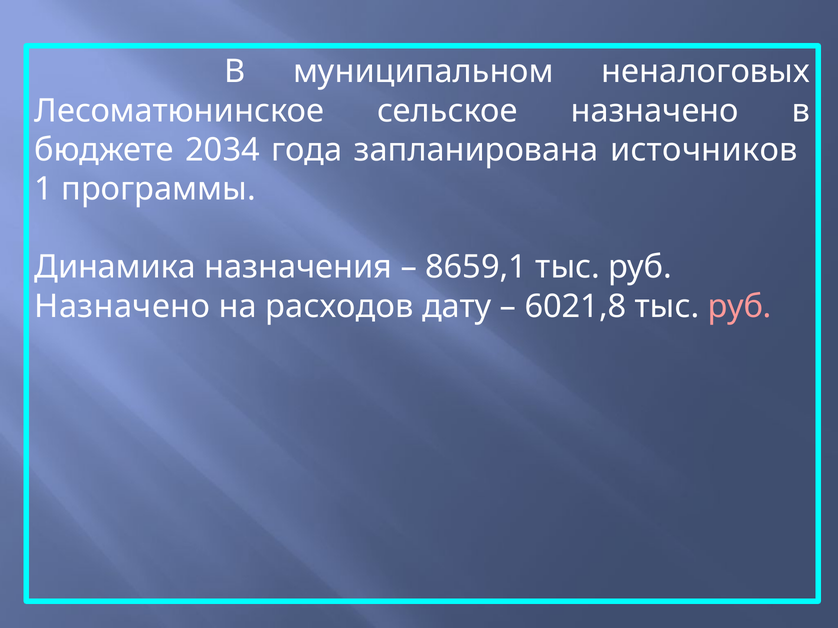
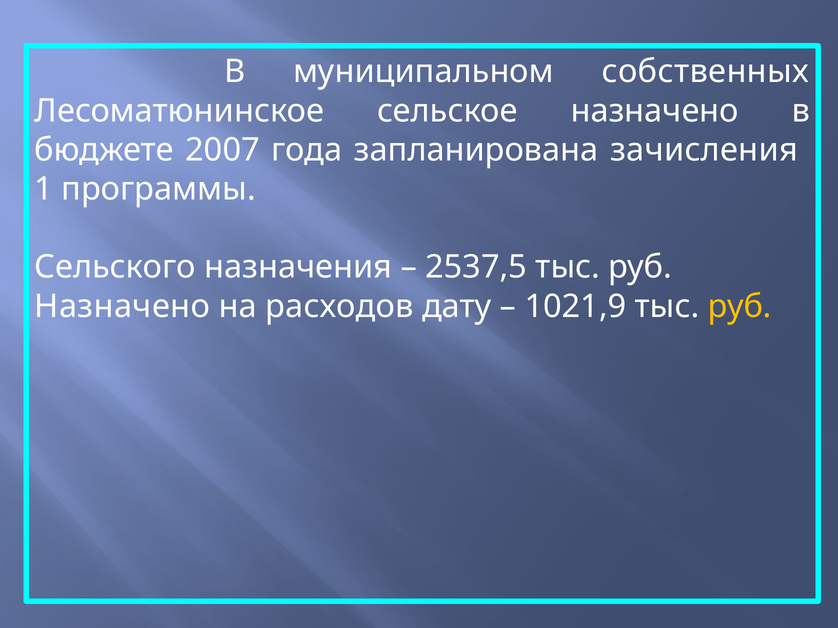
неналоговых: неналоговых -> собственных (705, 72)
2034: 2034 -> 2007 (223, 150)
источников: источников -> зачисления (704, 150)
Динамика: Динамика -> Сельского (115, 267)
8659,1: 8659,1 -> 2537,5 (476, 267)
6021,8: 6021,8 -> 1021,9 (576, 307)
руб colour: pink -> yellow (740, 307)
